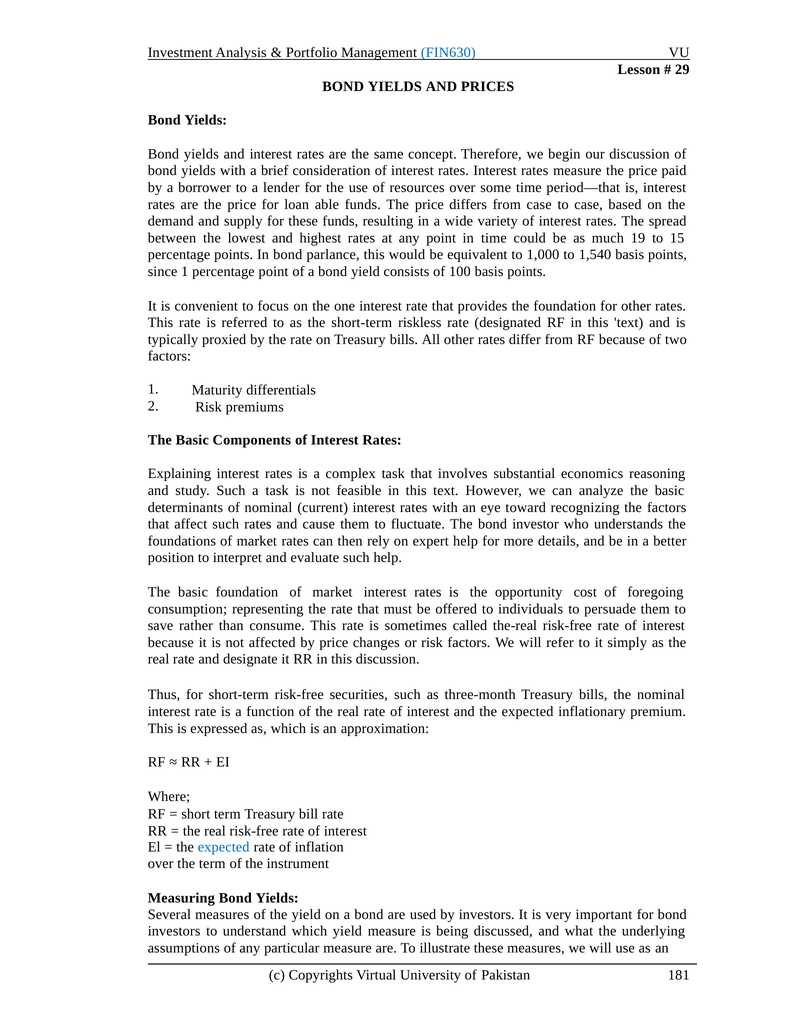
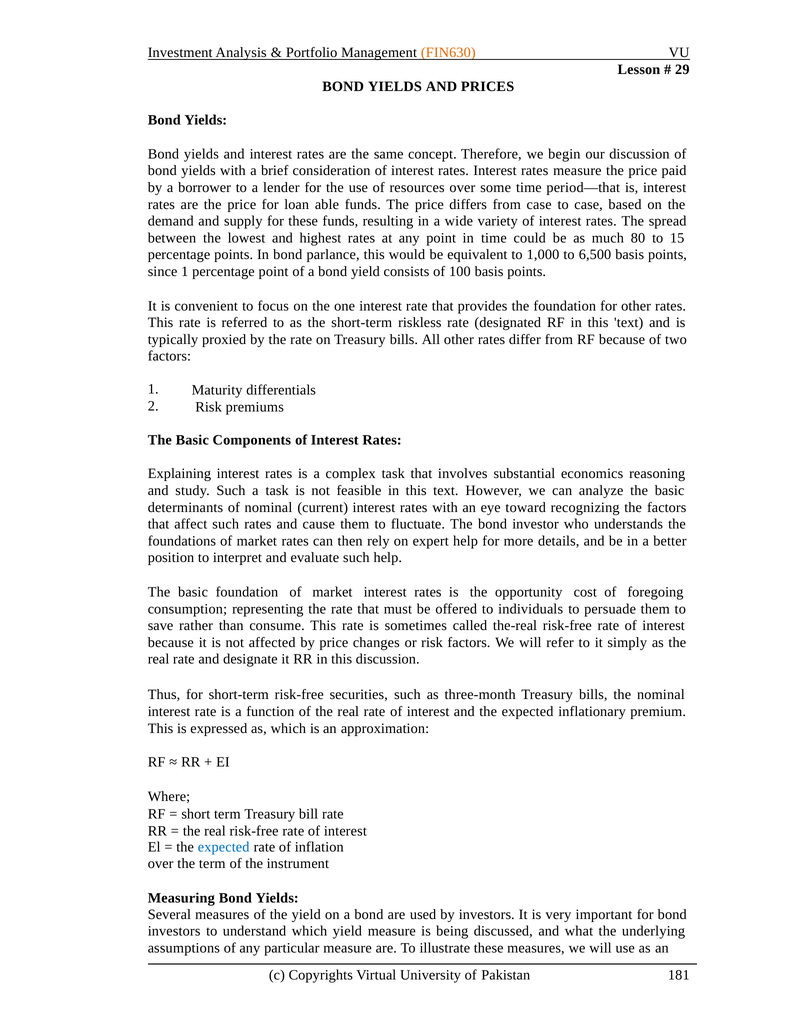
FIN630 colour: blue -> orange (448, 53)
19: 19 -> 80 (638, 238)
1,540: 1,540 -> 6,500 (595, 255)
